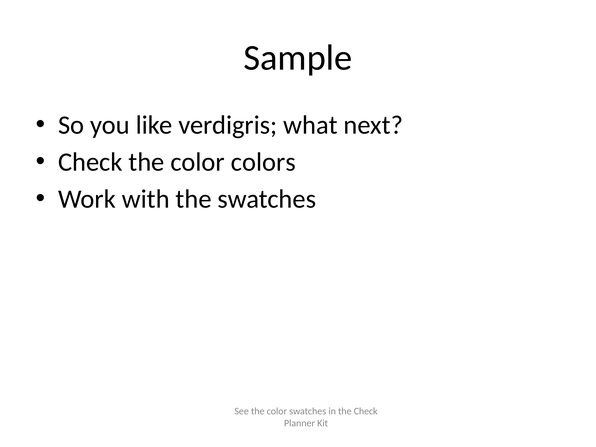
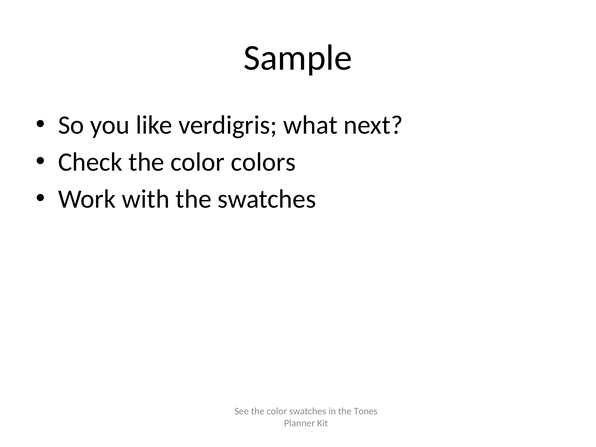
the Check: Check -> Tones (366, 411)
